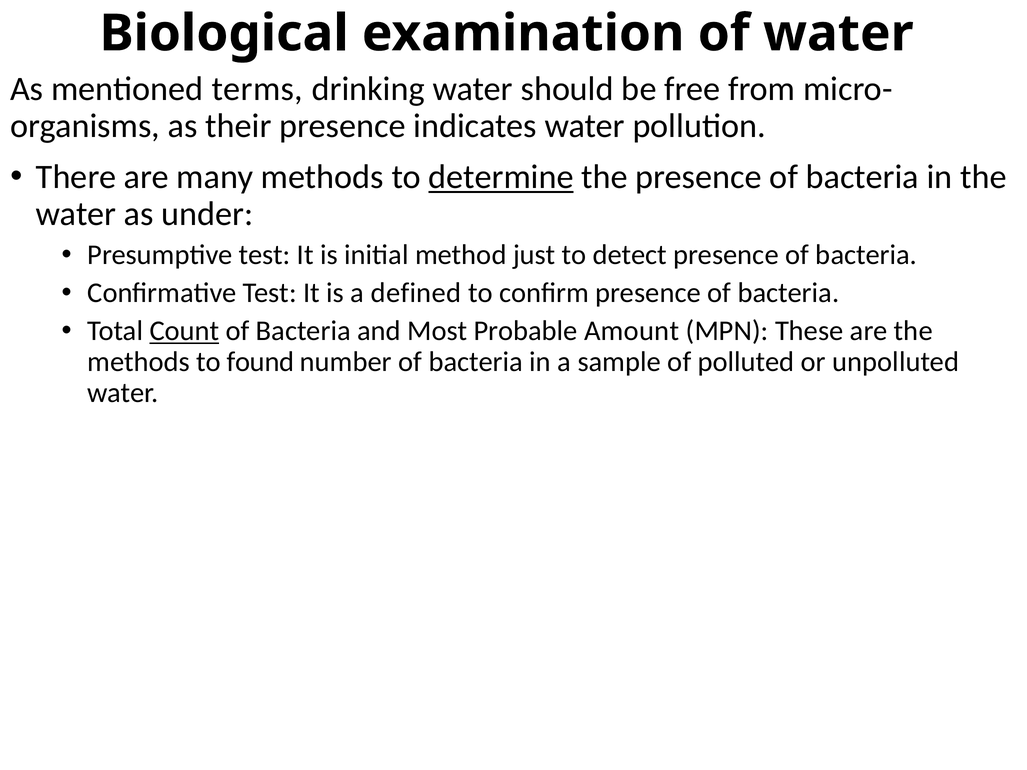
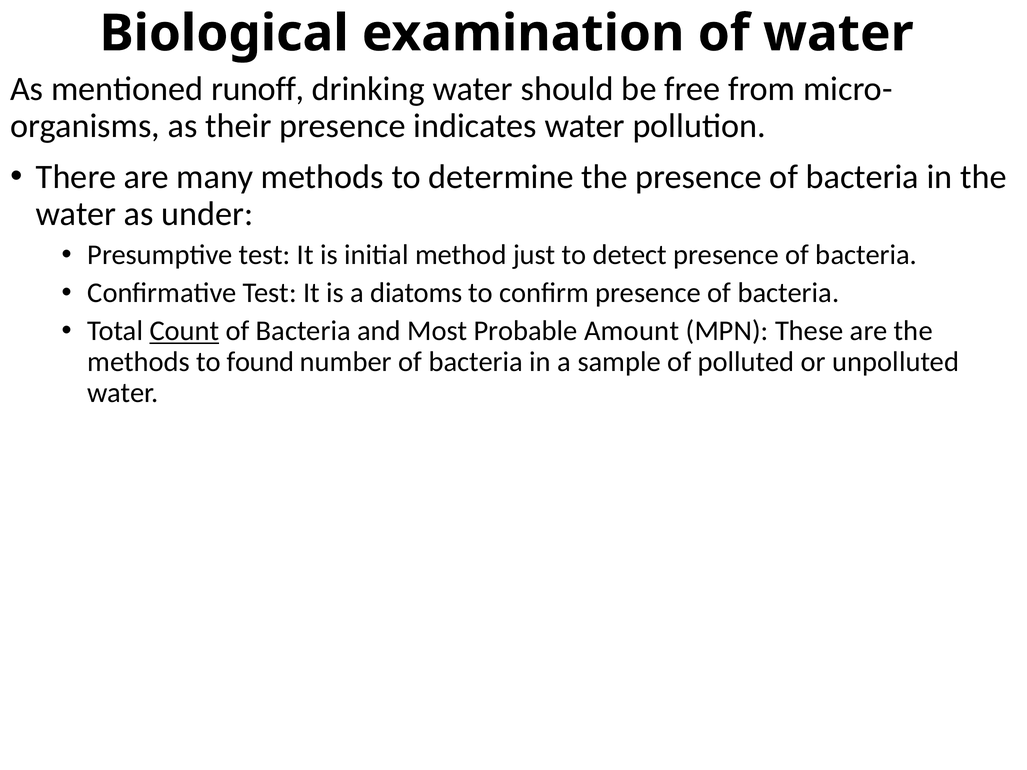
terms: terms -> runoff (258, 89)
determine underline: present -> none (501, 177)
defined: defined -> diatoms (416, 293)
